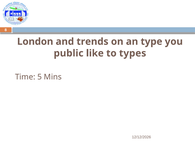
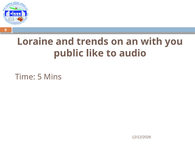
London: London -> Loraine (35, 42)
type: type -> with (151, 42)
types: types -> audio (133, 53)
